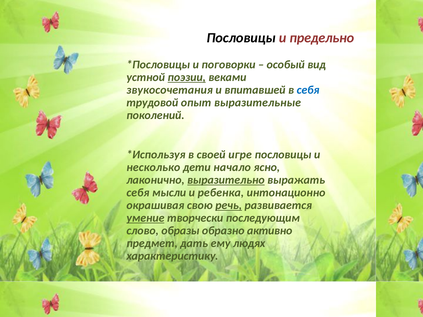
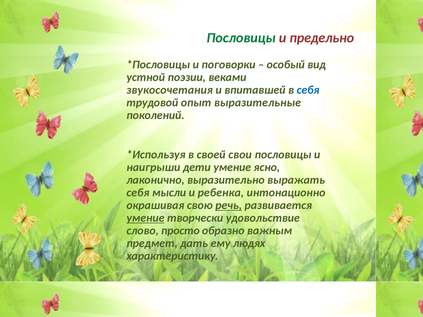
Пословицы colour: black -> green (241, 38)
поэзии underline: present -> none (187, 77)
игре: игре -> свои (240, 155)
несколько: несколько -> наигрыши (153, 167)
дети начало: начало -> умение (232, 167)
выразительно underline: present -> none (226, 180)
последующим: последующим -> удовольствие (263, 218)
образы: образы -> просто (180, 231)
активно: активно -> важным (270, 231)
